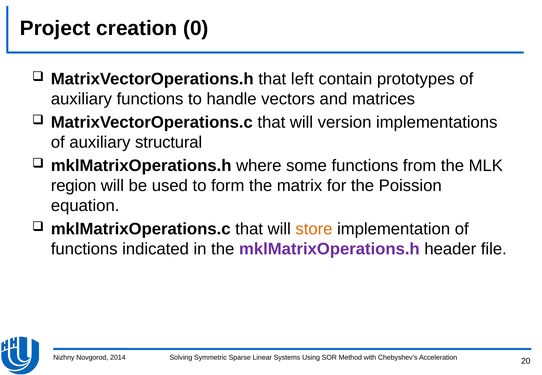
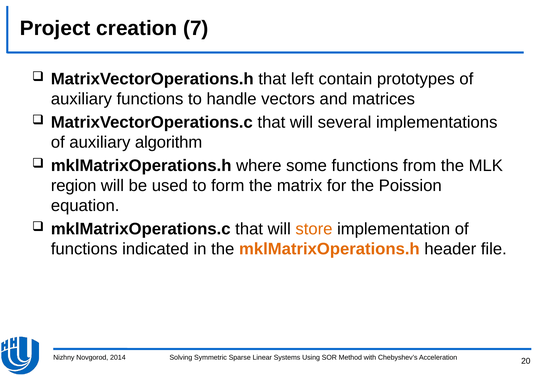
0: 0 -> 7 (196, 28)
version: version -> several (345, 123)
structural: structural -> algorithm (169, 143)
mklMatrixOperations.h colour: purple -> orange (329, 249)
